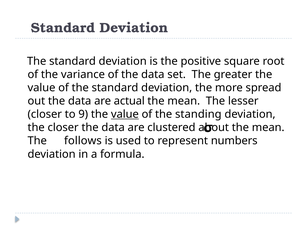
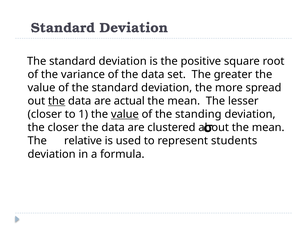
the underline: none -> present (57, 101)
9: 9 -> 1 (83, 114)
follows: follows -> relative (83, 141)
numbers: numbers -> students (234, 141)
